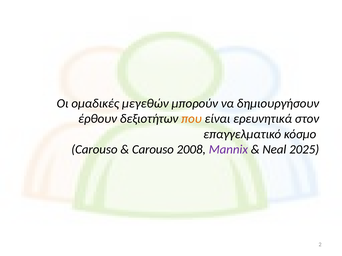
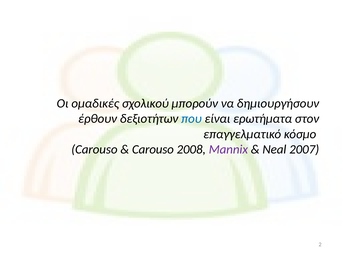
μεγεθών: μεγεθών -> σχολικού (145, 104)
που colour: orange -> blue (191, 119)
ερευνητικά: ερευνητικά -> ερωτήματα (263, 119)
2025: 2025 -> 2007 (304, 150)
